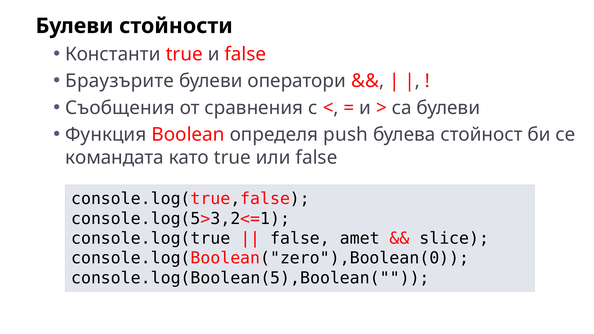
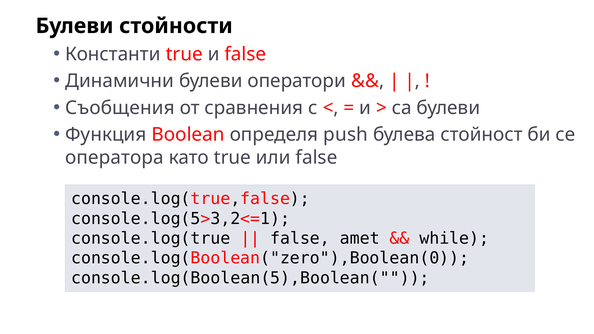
Браузърите: Браузърите -> Динамични (120, 81)
командата: командата -> оператора (114, 157)
slice: slice -> while (454, 238)
